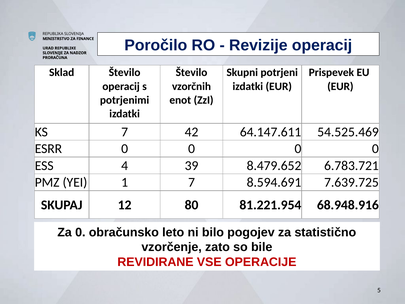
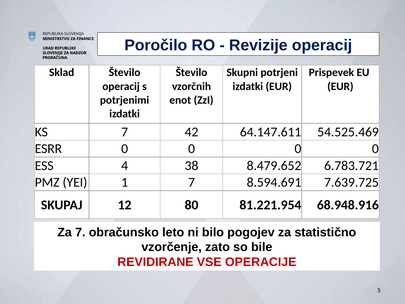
39: 39 -> 38 (192, 166)
Za 0: 0 -> 7 (80, 232)
